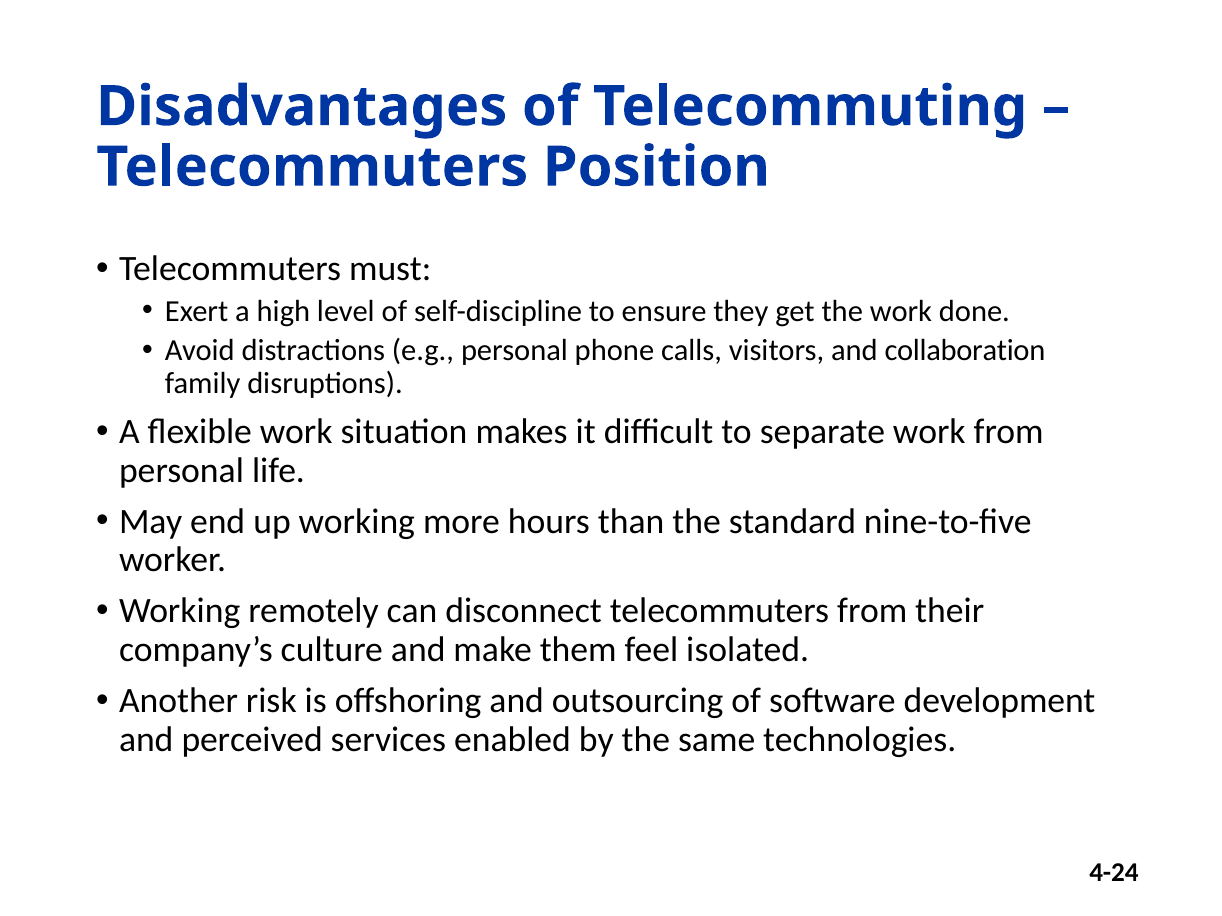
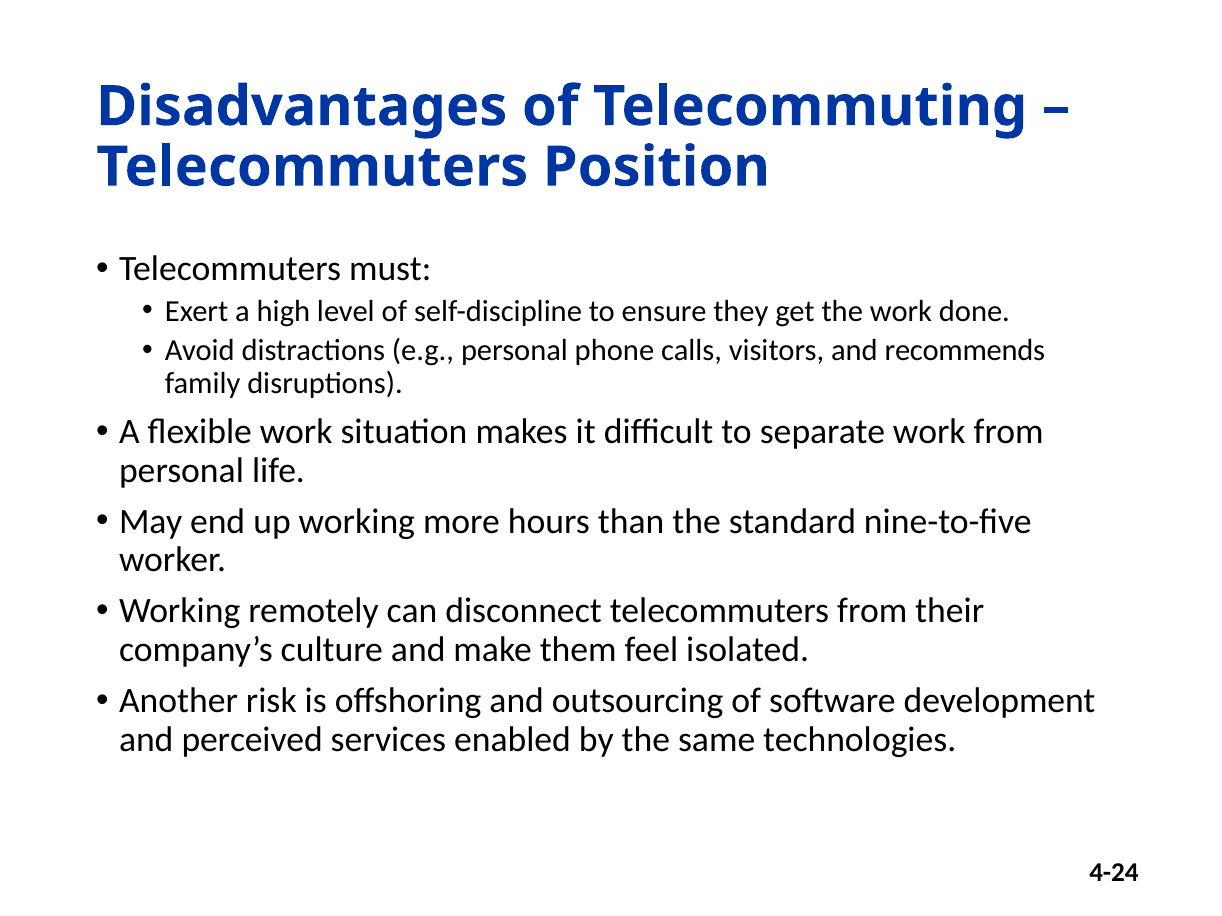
collaboration: collaboration -> recommends (965, 351)
